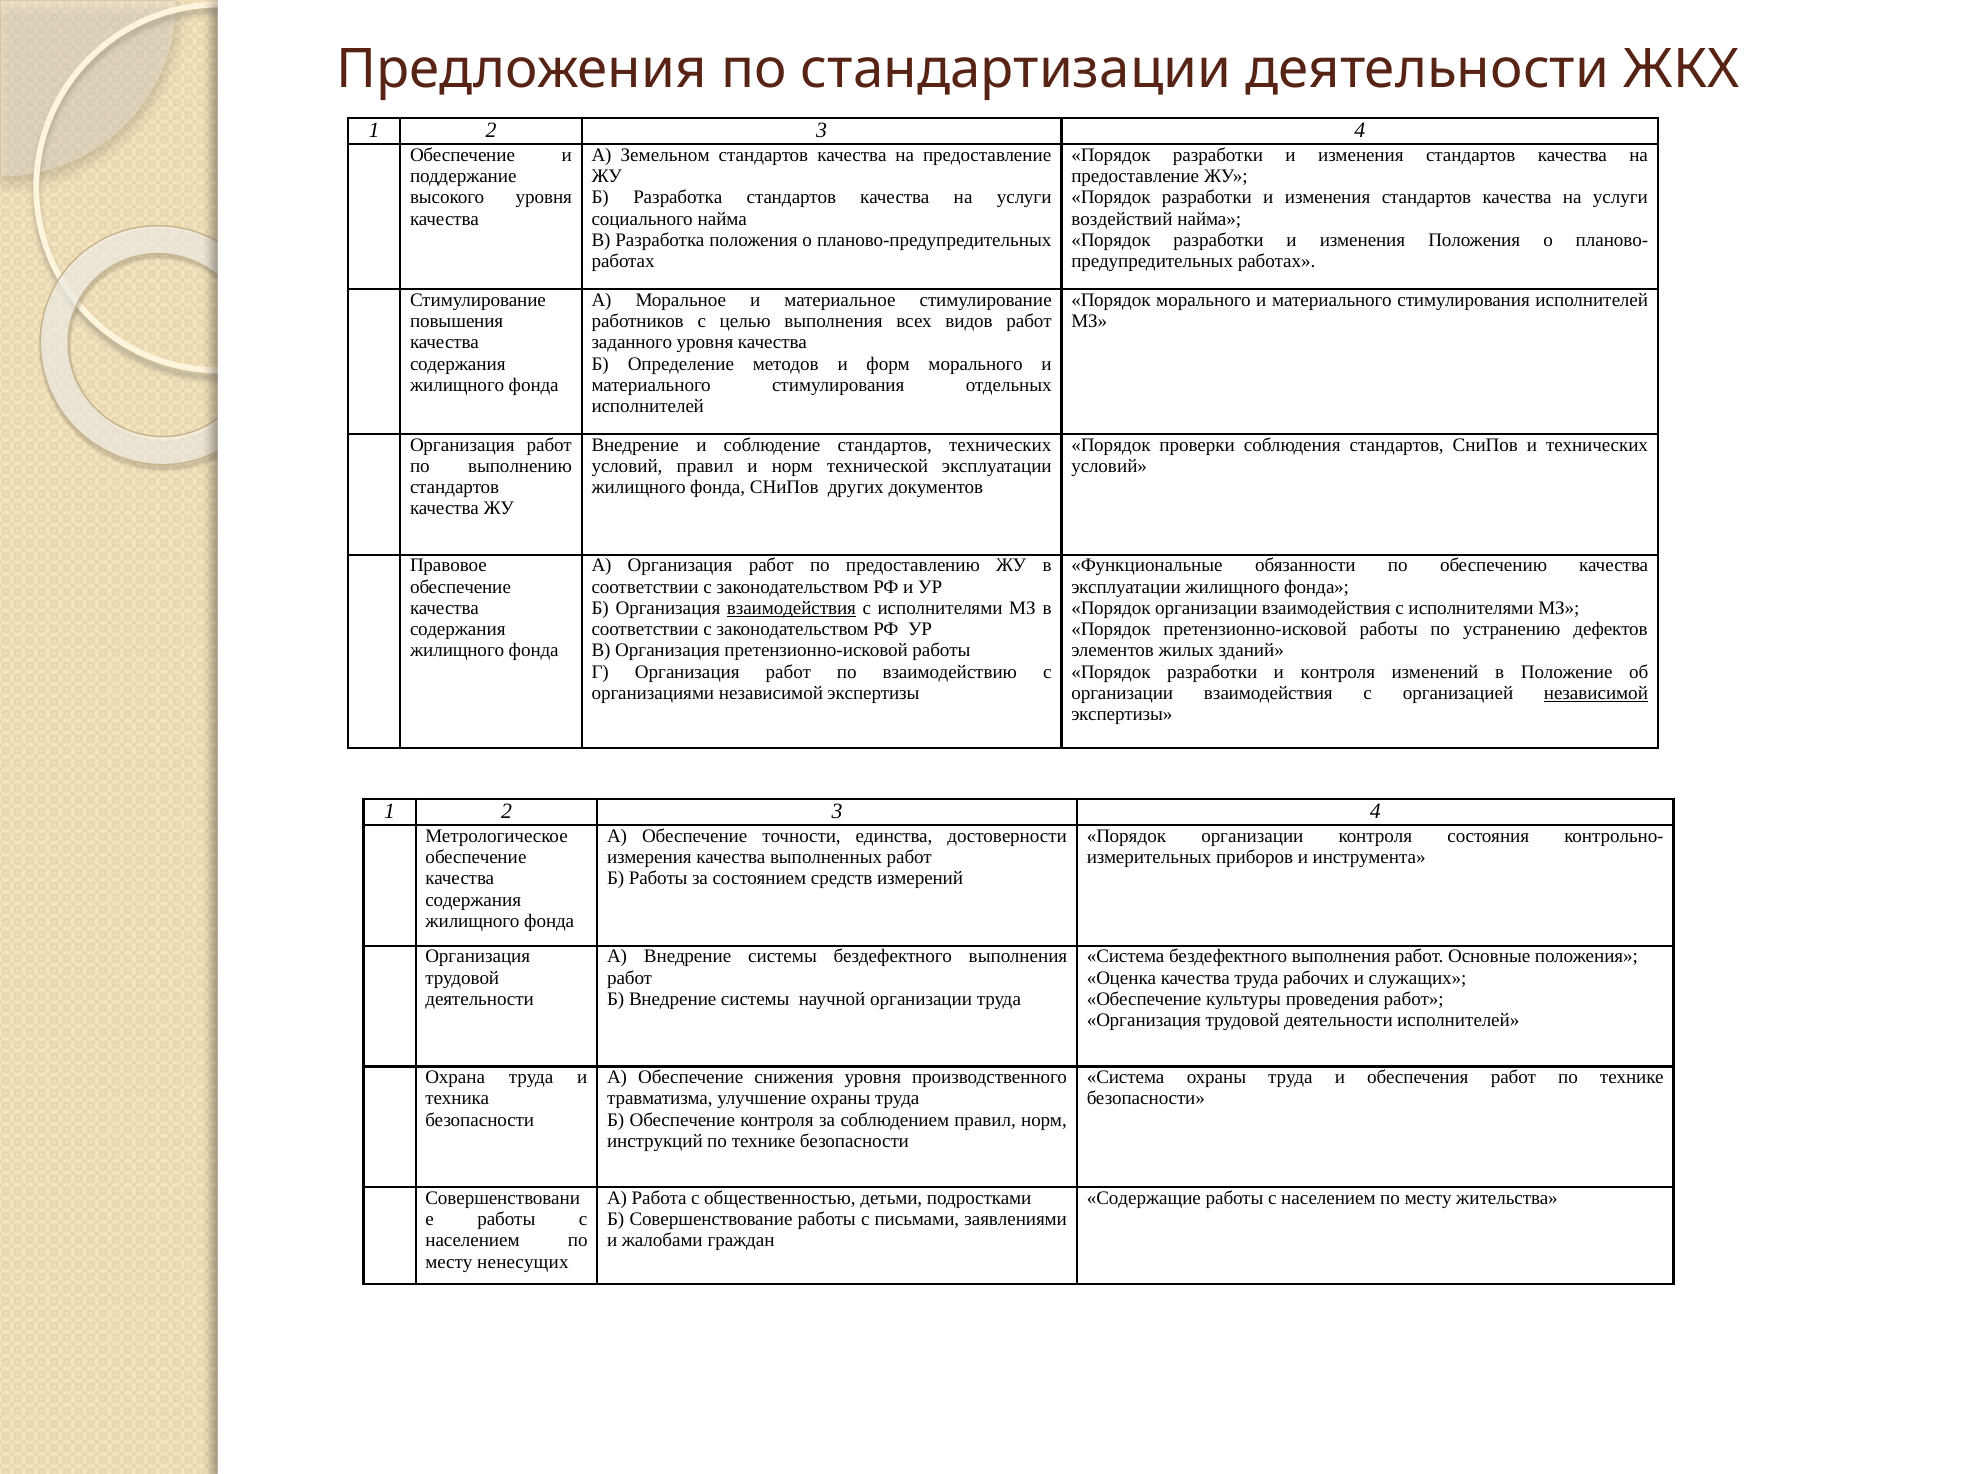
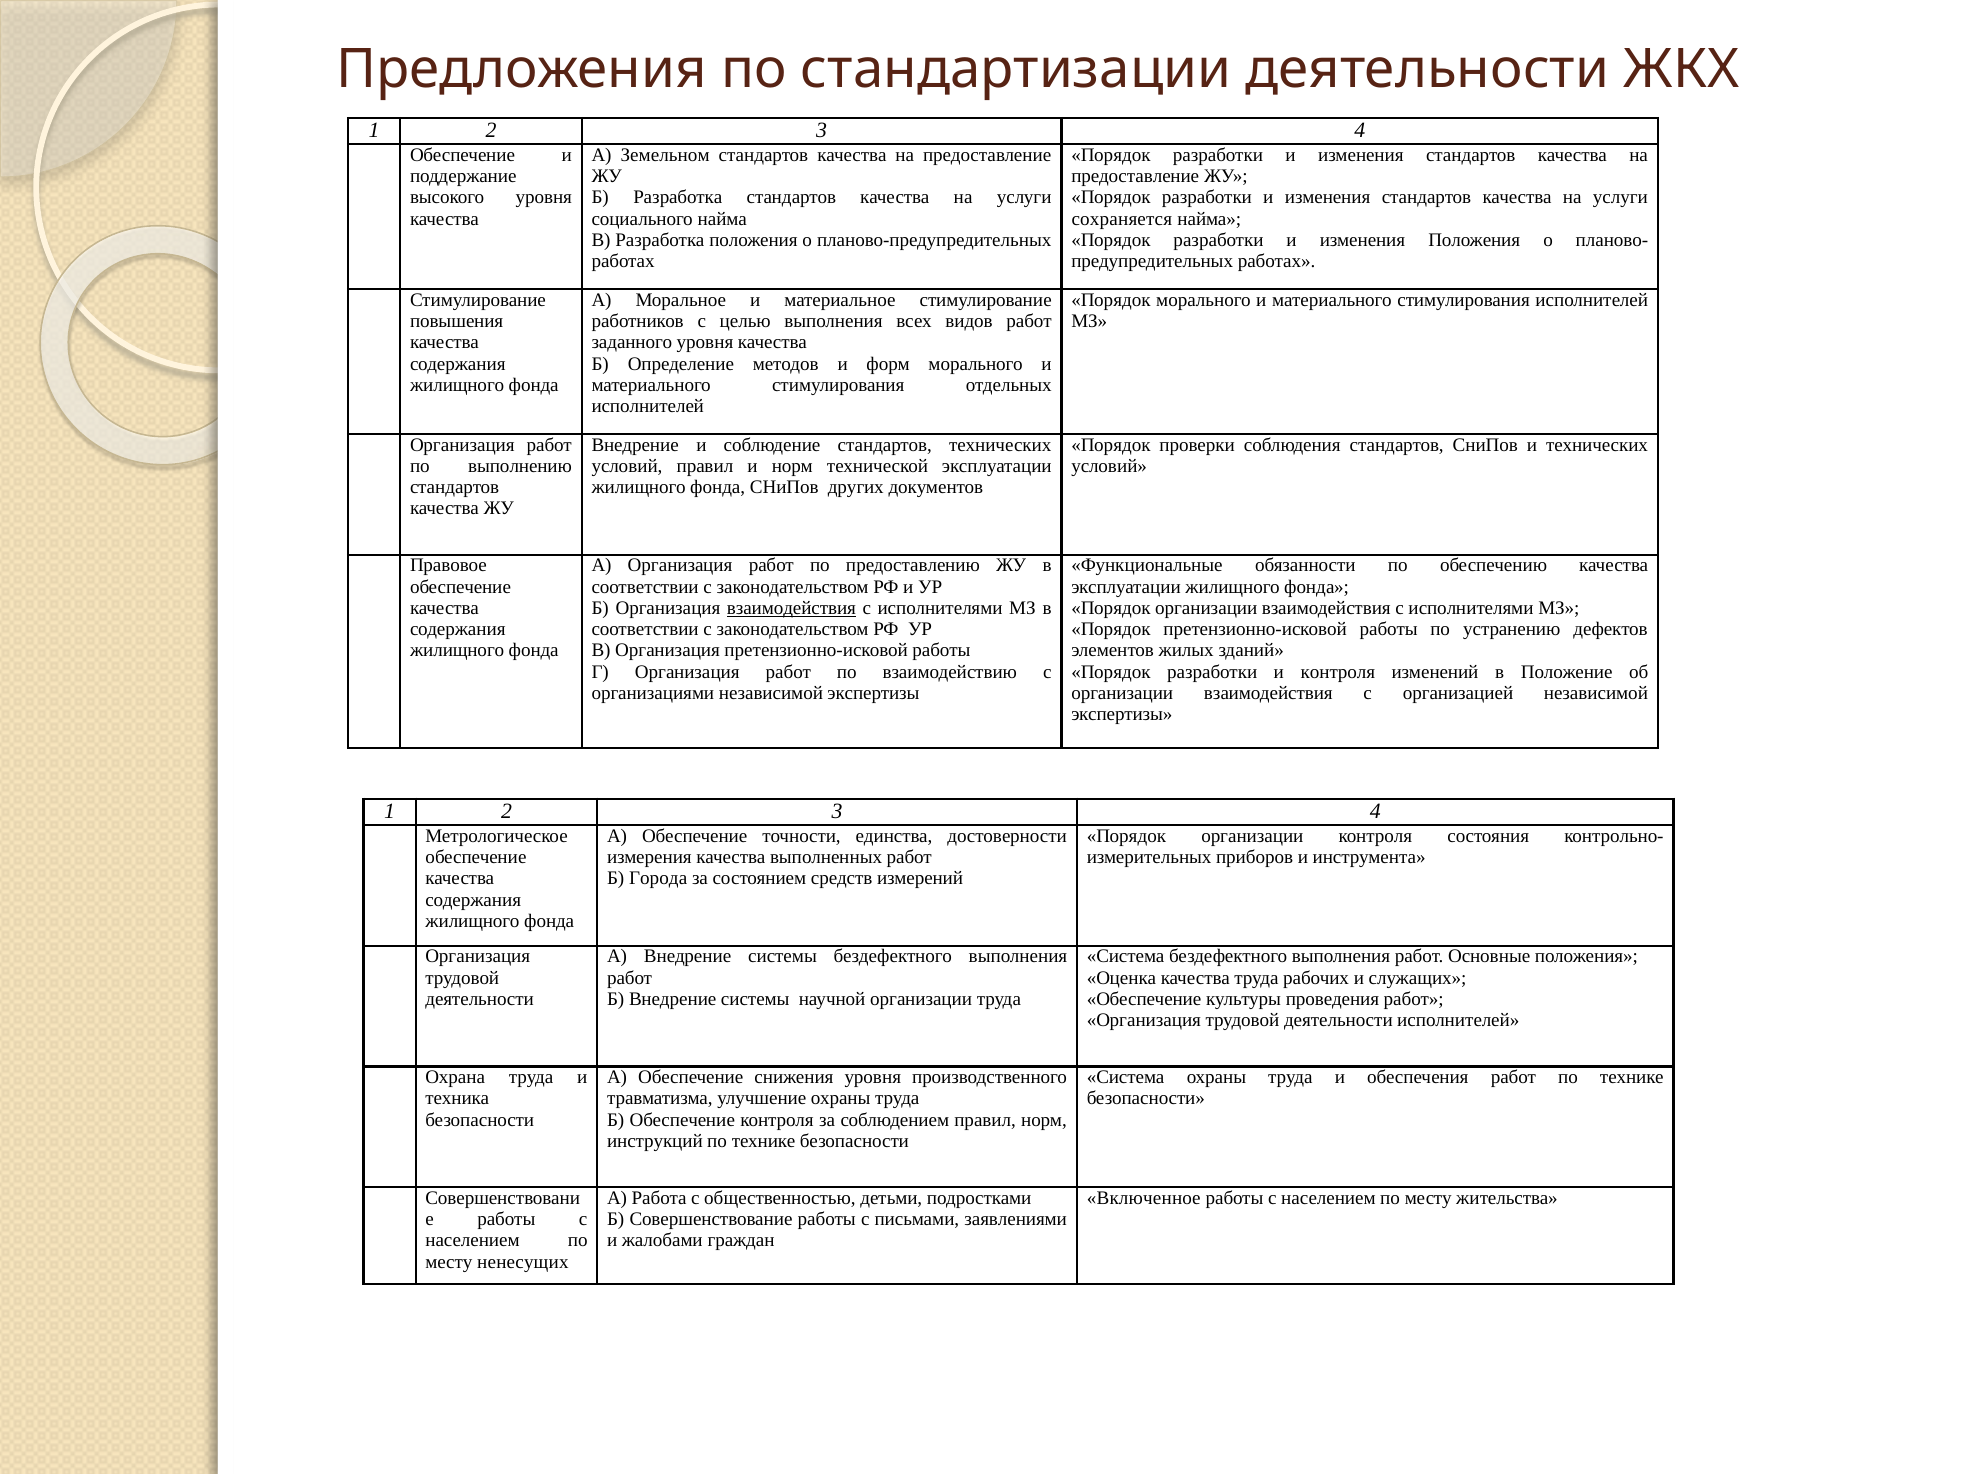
воздействий: воздействий -> сохраняется (1122, 219)
независимой underline: present -> none (1596, 693)
Б Работы: Работы -> Города (658, 878)
Содержащие: Содержащие -> Включенное (1144, 1198)
